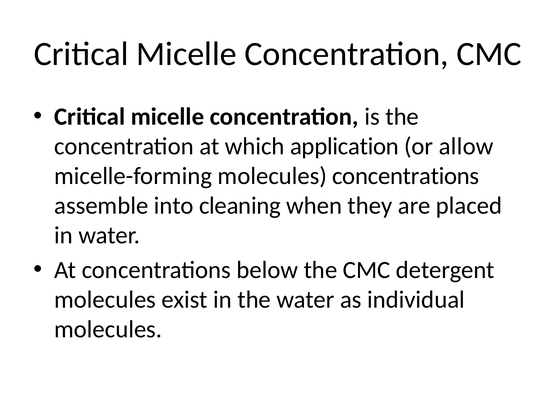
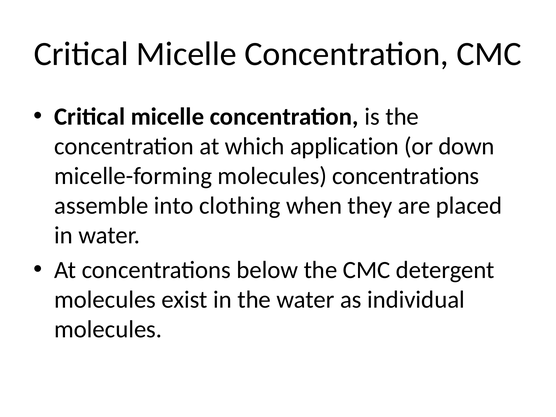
allow: allow -> down (466, 146)
cleaning: cleaning -> clothing (240, 206)
